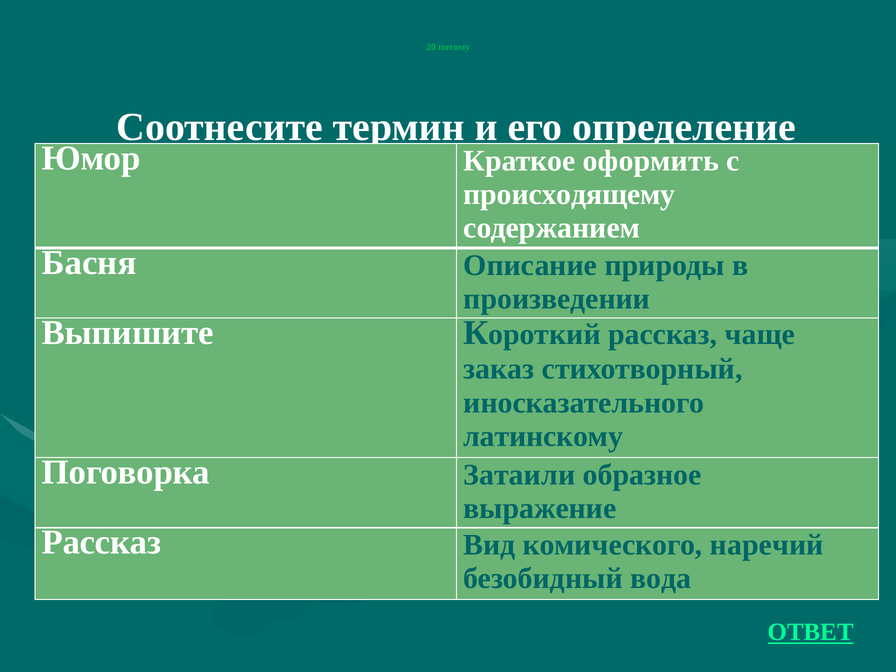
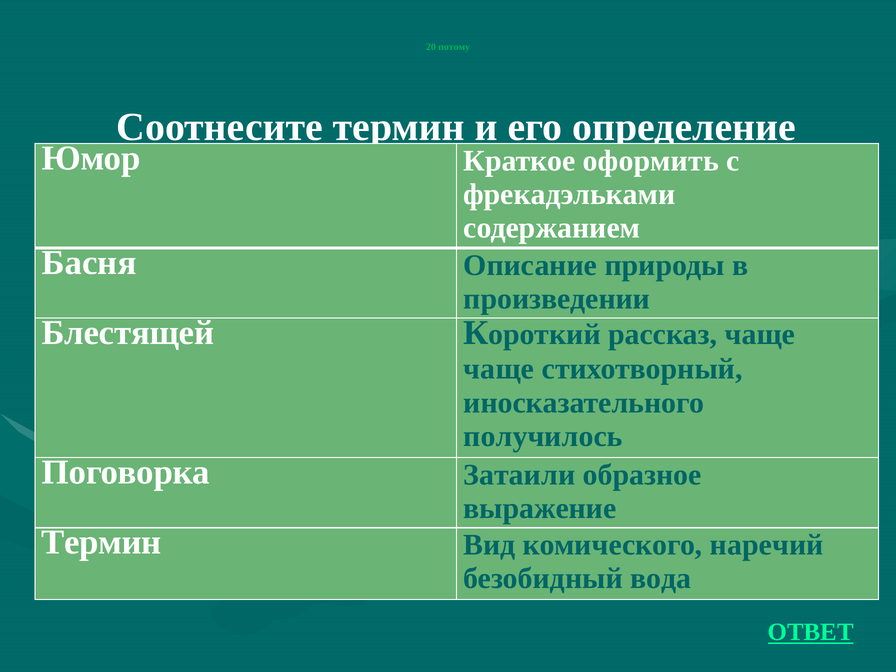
происходящему: происходящему -> фрекадэльками (569, 194)
Выпишите: Выпишите -> Блестящей (128, 333)
заказ: заказ -> чаще (499, 369)
латинскому: латинскому -> получилось (543, 436)
Рассказ: Рассказ -> Термин (101, 542)
